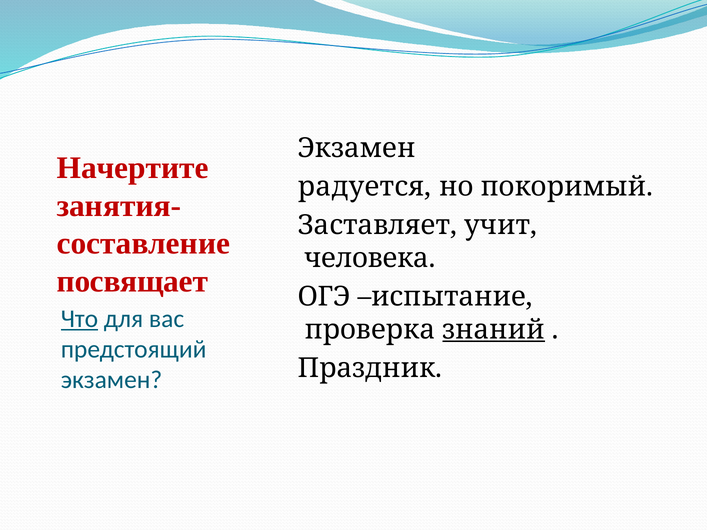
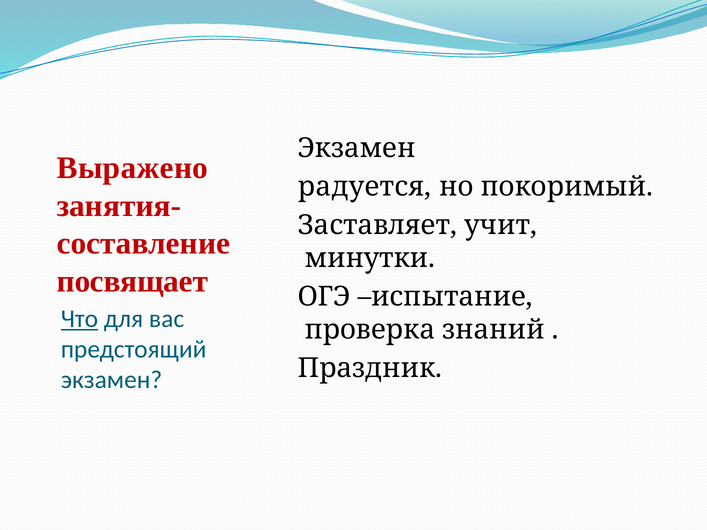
Начертите: Начертите -> Выражено (133, 168)
человека: человека -> минутки (370, 258)
знаний underline: present -> none (494, 330)
